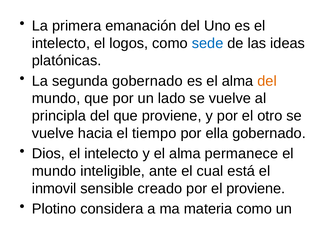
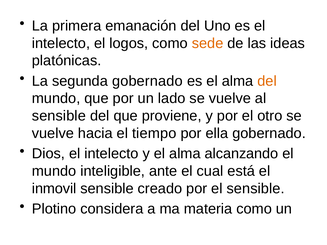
sede colour: blue -> orange (208, 43)
principla: principla -> sensible (59, 116)
permanece: permanece -> alcanzando (241, 154)
el proviene: proviene -> sensible (256, 189)
